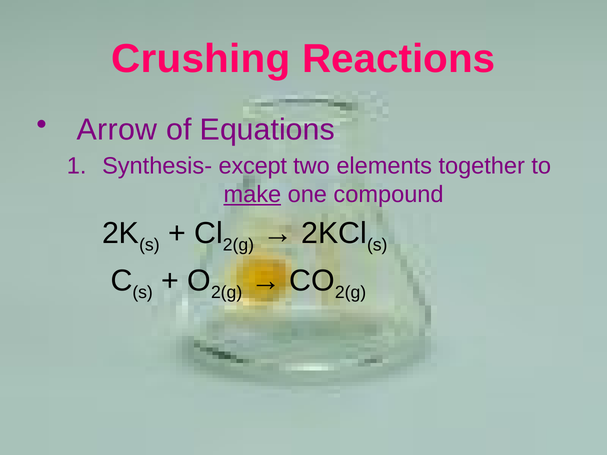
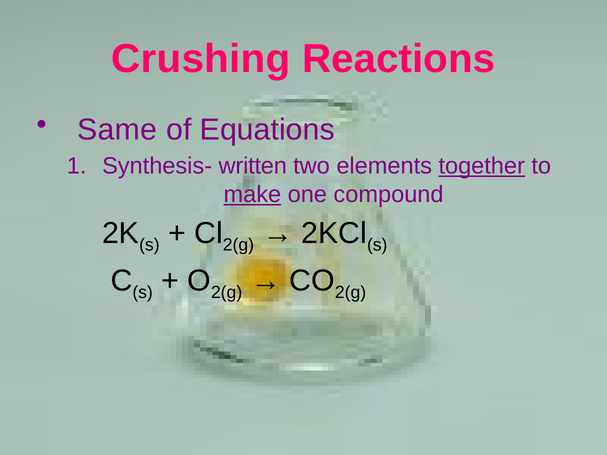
Arrow: Arrow -> Same (117, 130)
except: except -> written (253, 166)
together underline: none -> present (482, 166)
